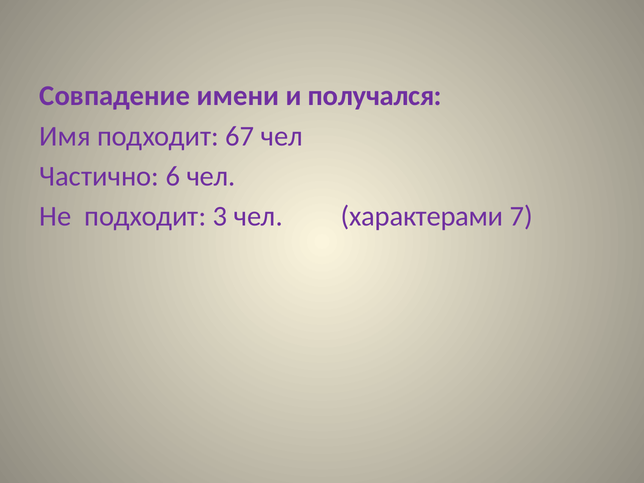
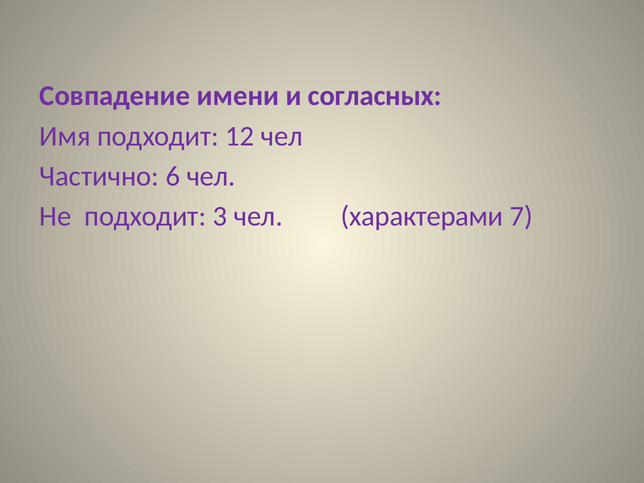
получался: получался -> согласных (375, 96)
67: 67 -> 12 (240, 136)
